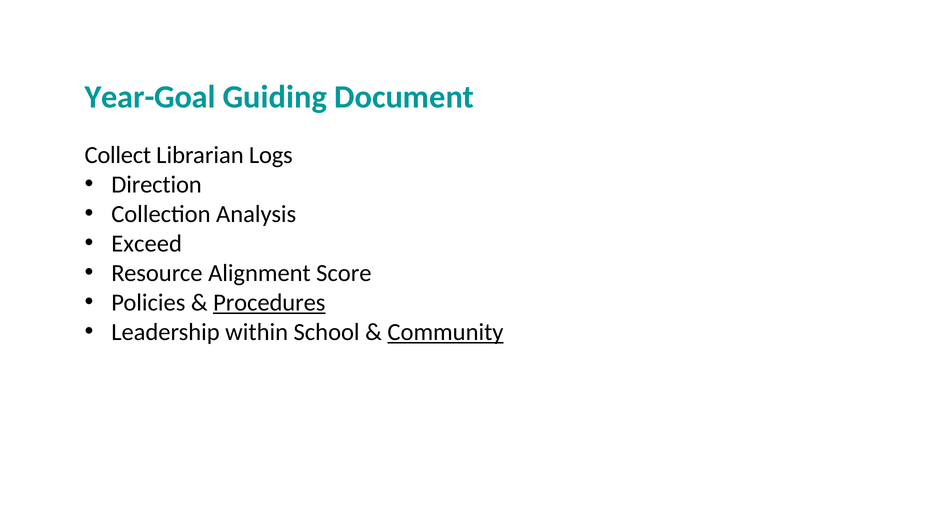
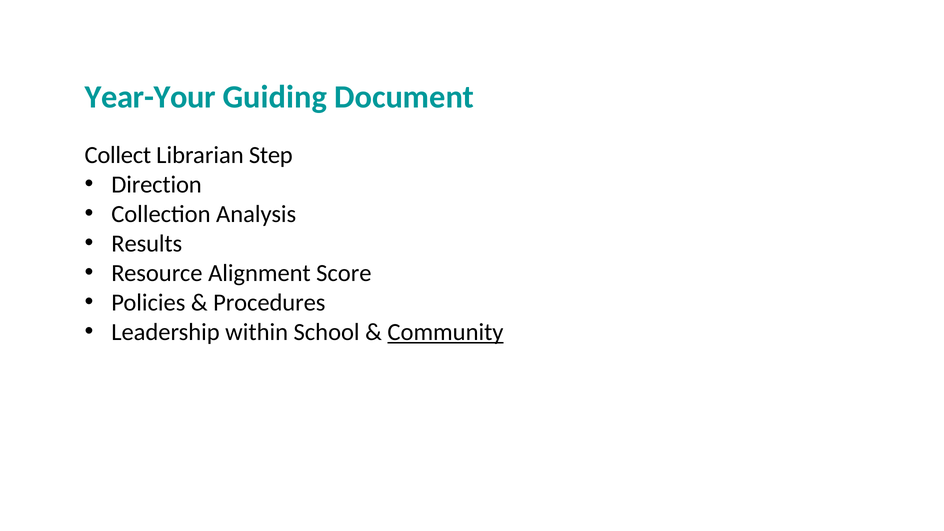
Year-Goal: Year-Goal -> Year-Your (150, 97)
Logs: Logs -> Step (271, 155)
Exceed: Exceed -> Results (147, 244)
Procedures underline: present -> none (269, 303)
